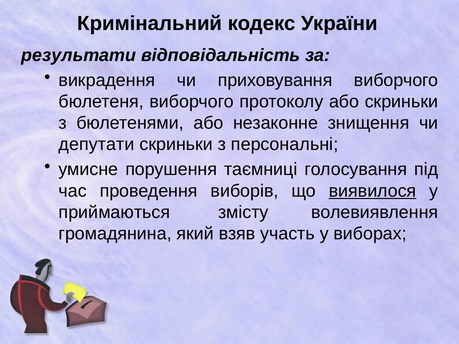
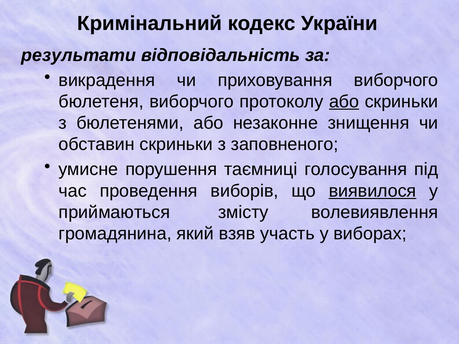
або underline: none -> present (344, 102)
депутати: депутати -> обставин (97, 145)
персональні: персональні -> заповненого (285, 145)
